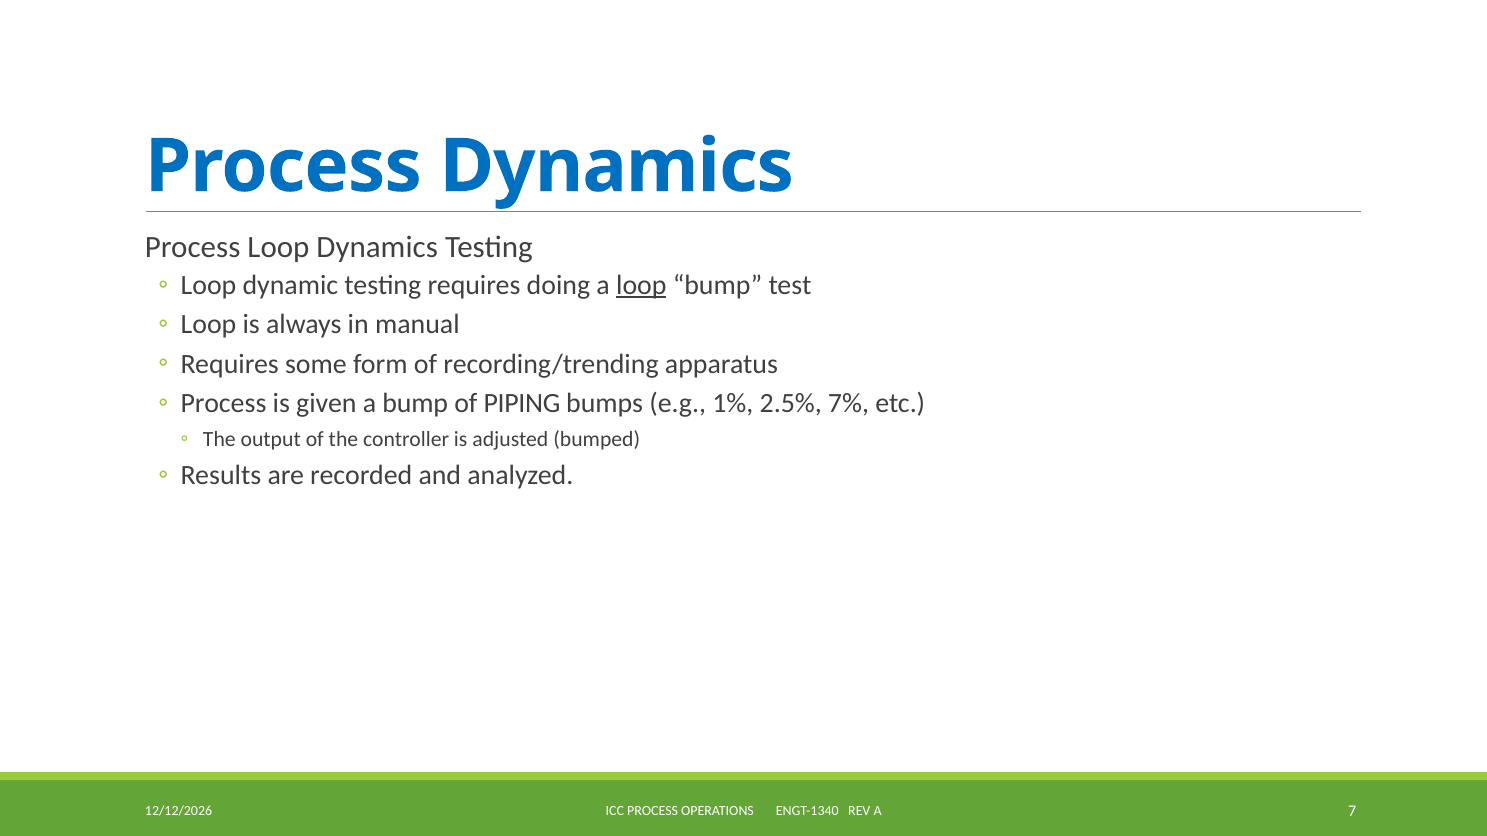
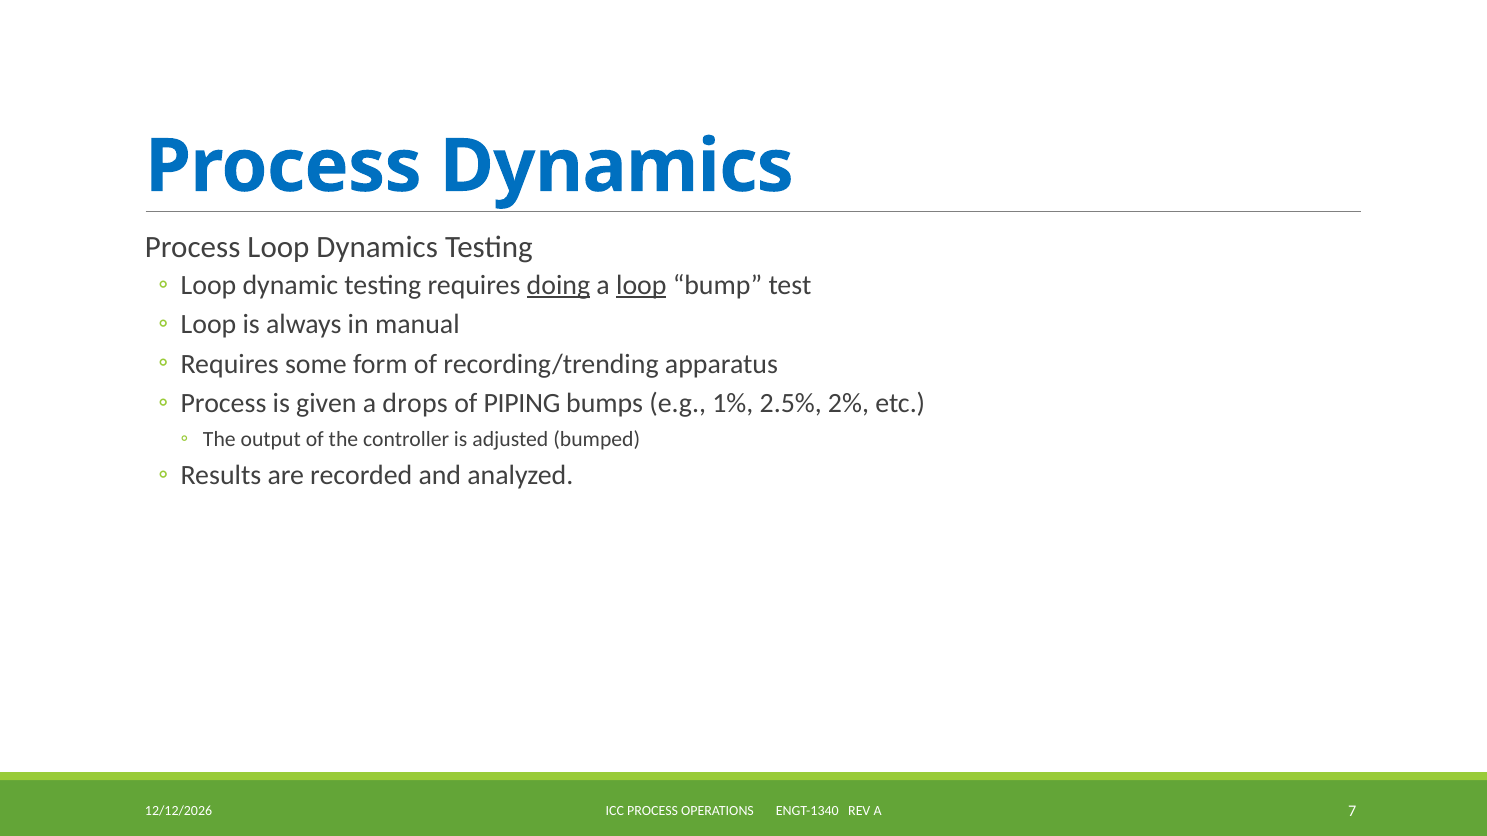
doing underline: none -> present (558, 285)
a bump: bump -> drops (415, 404)
7%: 7% -> 2% (848, 404)
